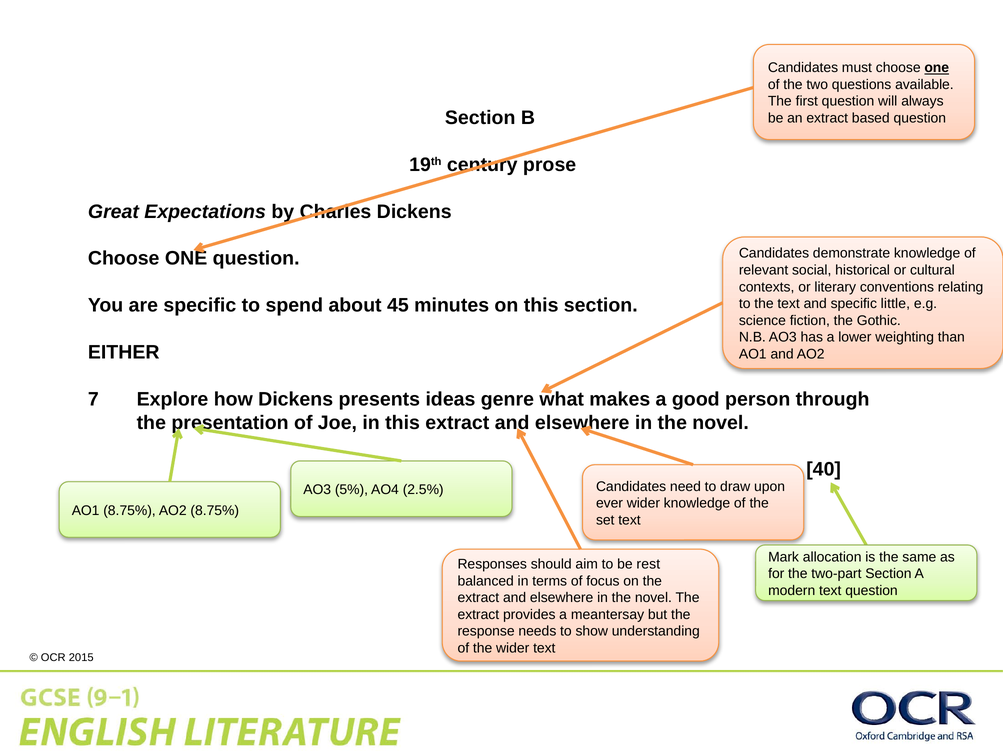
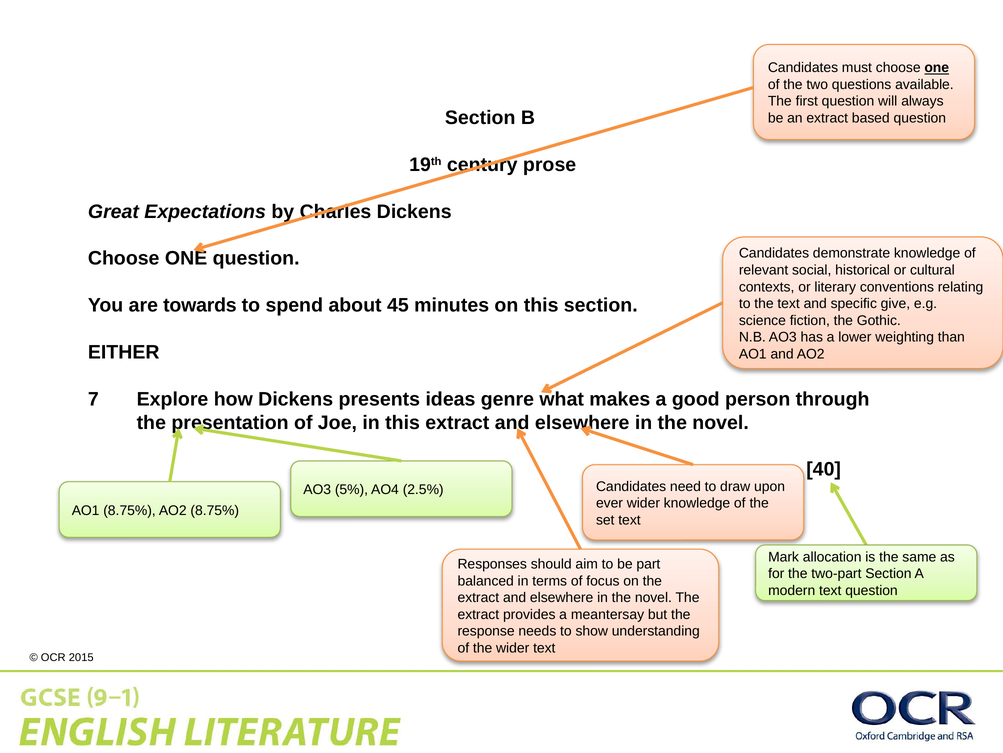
are specific: specific -> towards (200, 305)
little: little -> give (895, 303)
rest: rest -> part (648, 564)
